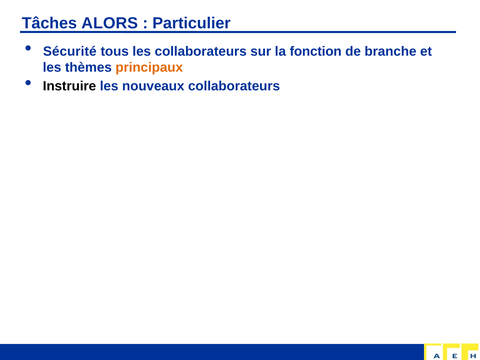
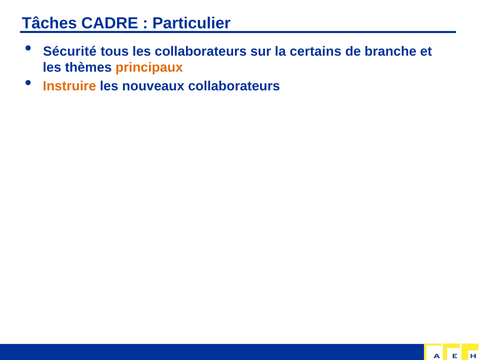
ALORS: ALORS -> CADRE (110, 23)
fonction: fonction -> certains (316, 51)
Instruire colour: black -> orange (69, 86)
